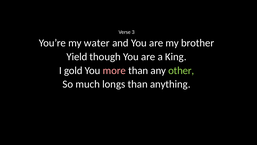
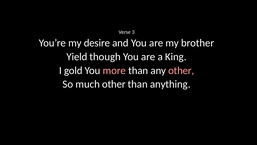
water: water -> desire (97, 43)
other colour: light green -> pink (181, 70)
much longs: longs -> other (114, 84)
